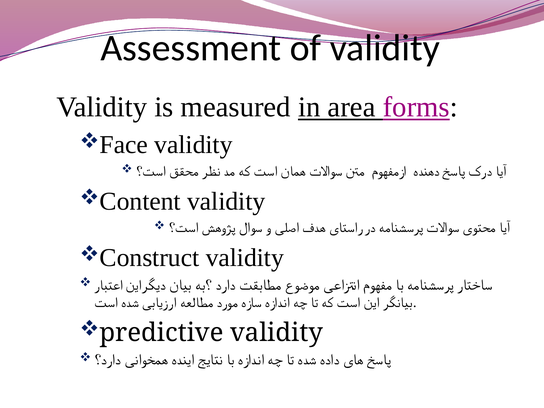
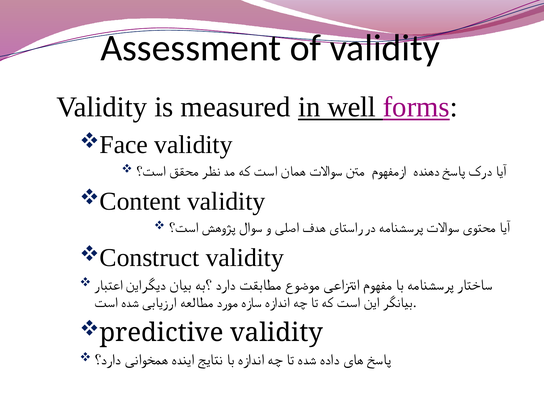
area: area -> well (352, 107)
